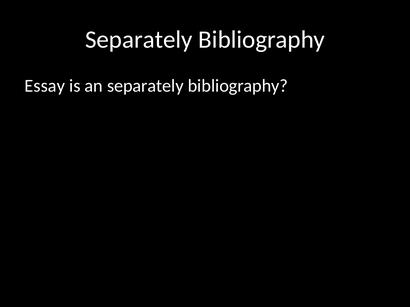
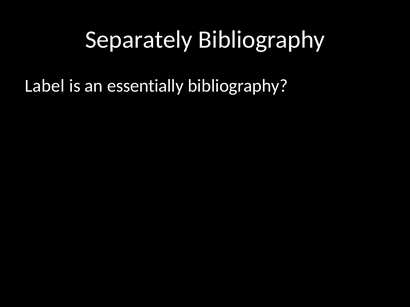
Essay: Essay -> Label (45, 86)
an separately: separately -> essentially (145, 86)
